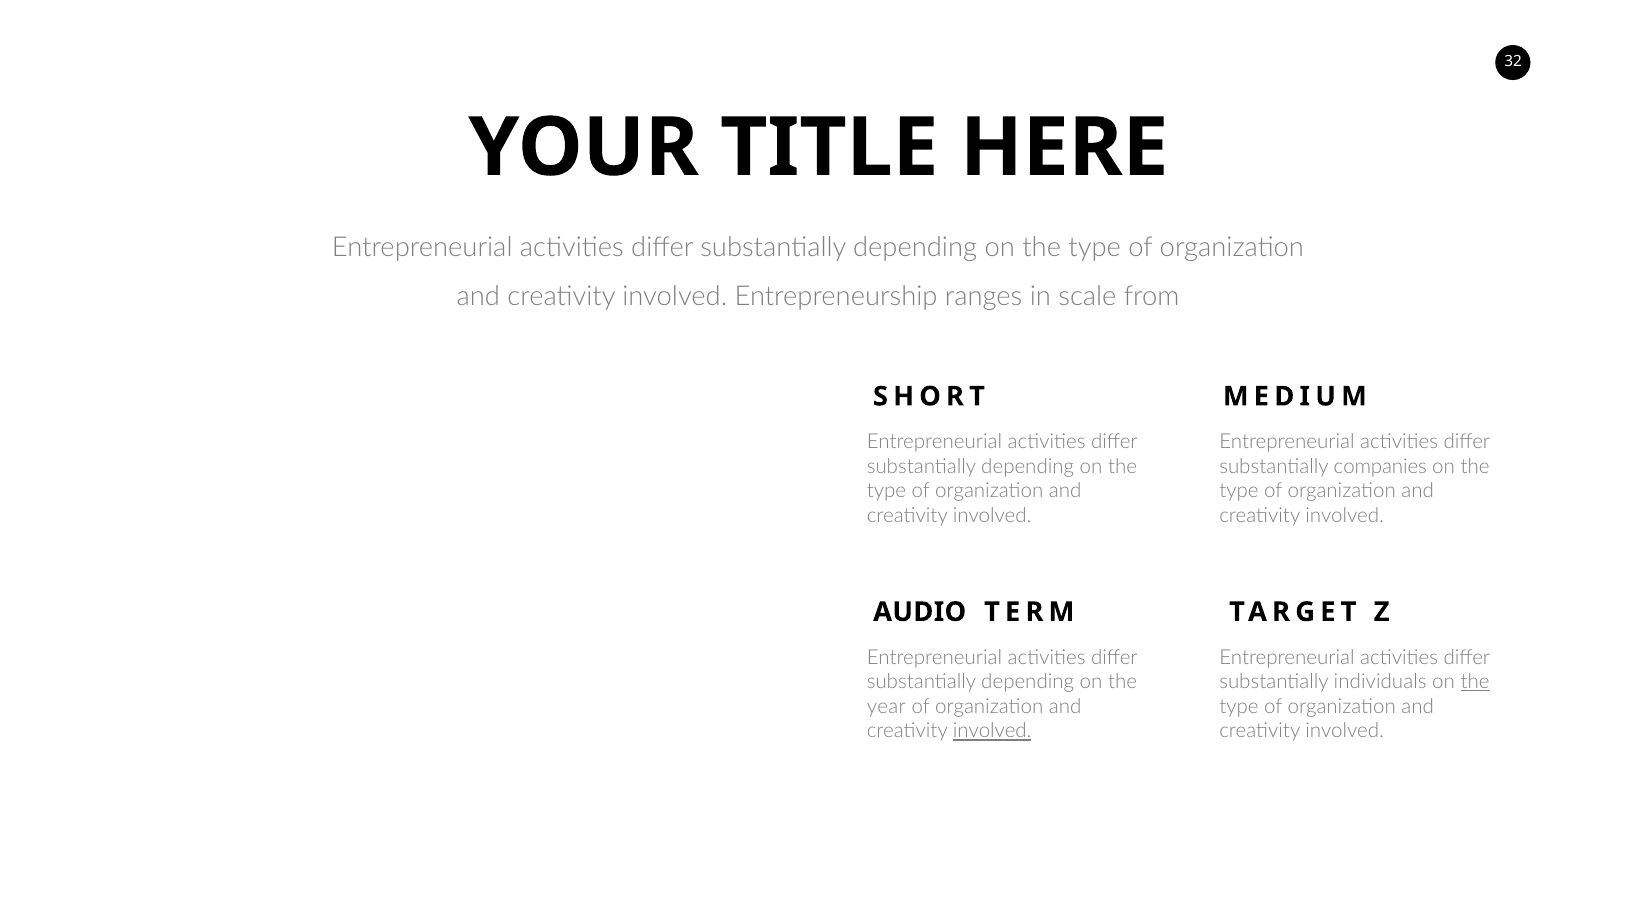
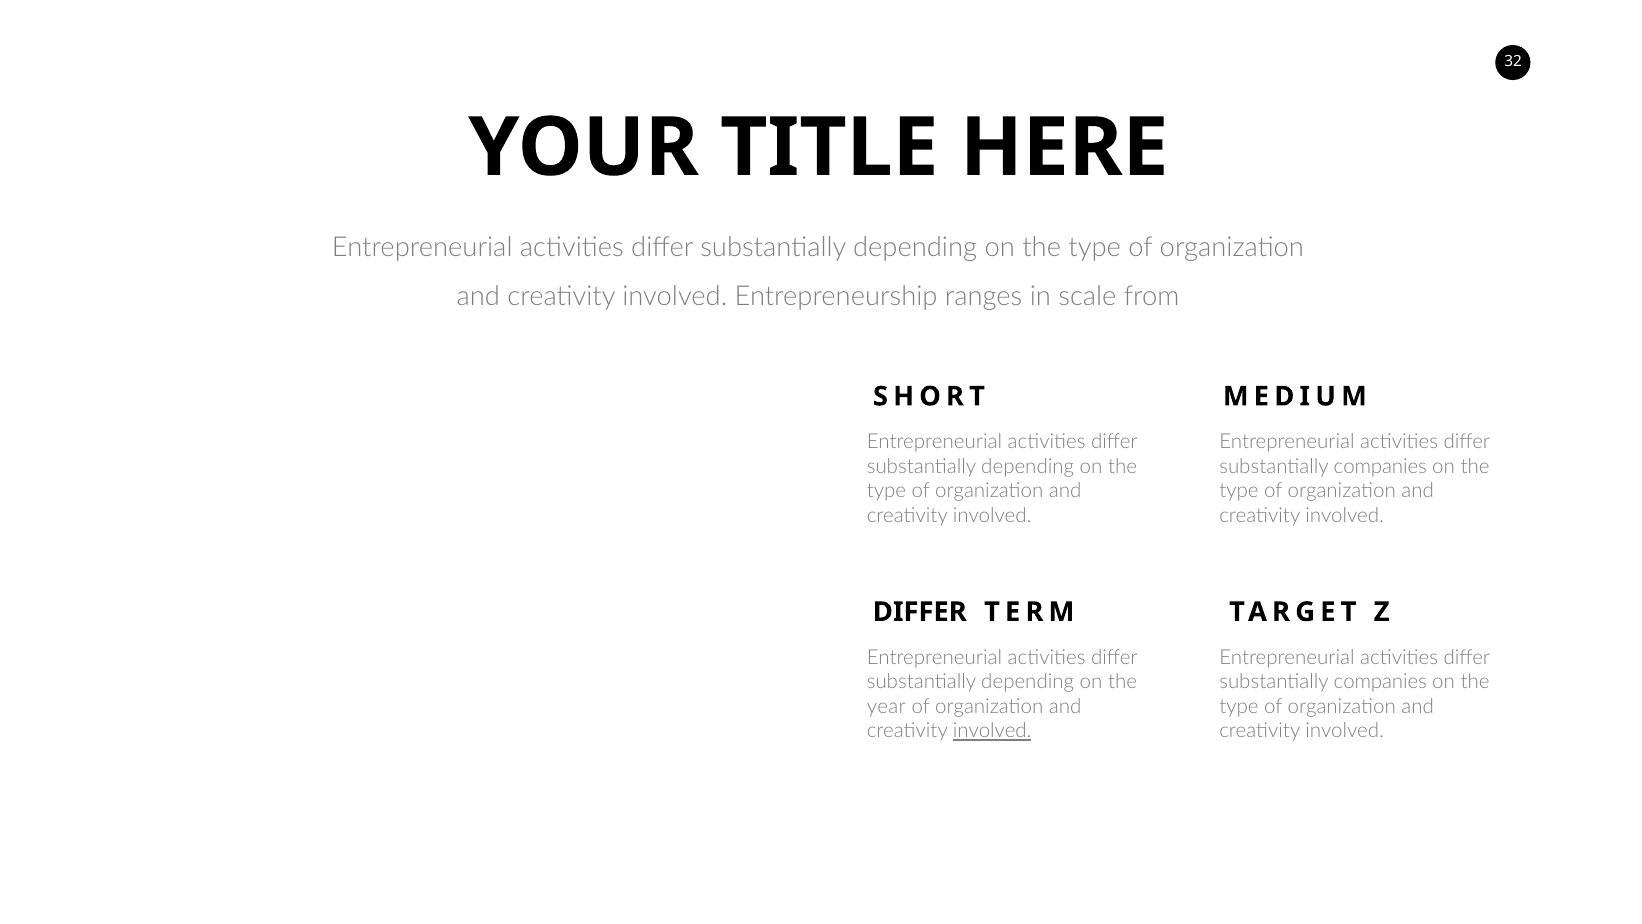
AUDIO: AUDIO -> DIFFER (920, 612)
individuals: individuals -> companies (1380, 682)
the underline: present -> none (1475, 682)
